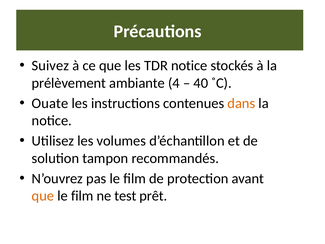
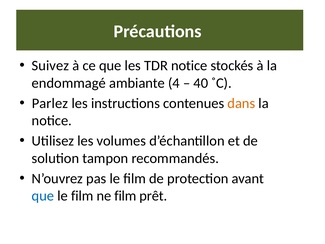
prélèvement: prélèvement -> endommagé (69, 83)
Ouate: Ouate -> Parlez (50, 103)
que colour: orange -> blue (43, 196)
ne test: test -> film (125, 196)
